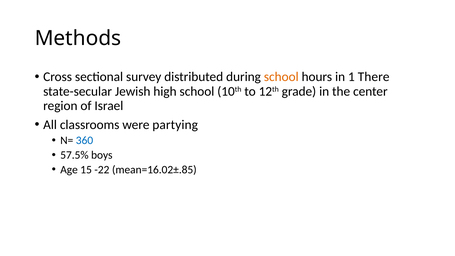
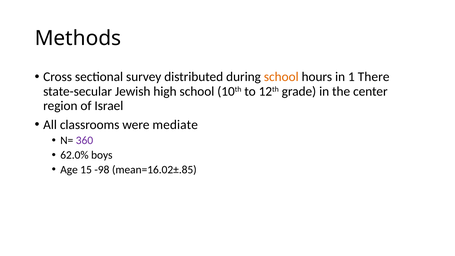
partying: partying -> mediate (175, 125)
360 colour: blue -> purple (84, 140)
57.5%: 57.5% -> 62.0% (74, 155)
-22: -22 -> -98 (102, 170)
